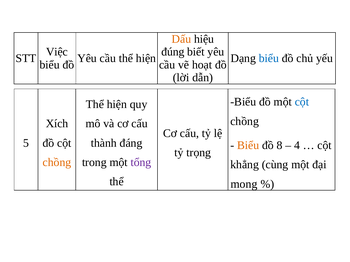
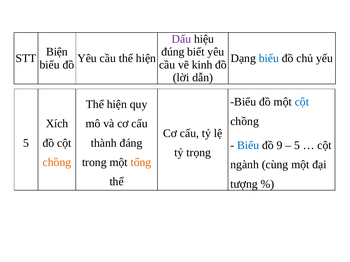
Dấu colour: orange -> purple (181, 39)
Việc: Việc -> Biện (57, 52)
hoạt: hoạt -> kinh (202, 65)
Biểu colour: orange -> blue (248, 146)
8: 8 -> 9 (280, 146)
4: 4 -> 5 (297, 146)
tổng colour: purple -> orange (141, 163)
khẳng: khẳng -> ngành (245, 165)
mong: mong -> tượng (244, 184)
